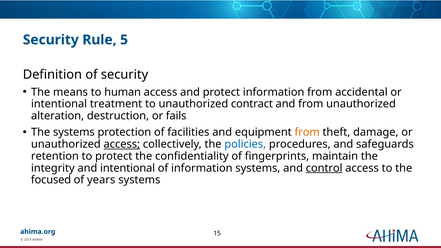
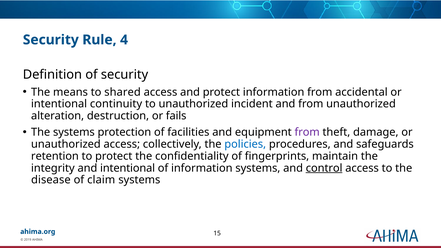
5: 5 -> 4 (124, 40)
human: human -> shared (123, 92)
treatment: treatment -> continuity (116, 104)
contract: contract -> incident (252, 104)
from colour: orange -> purple (307, 132)
access underline: present -> none (122, 144)
focused: focused -> disease (51, 180)
years: years -> claim (101, 180)
